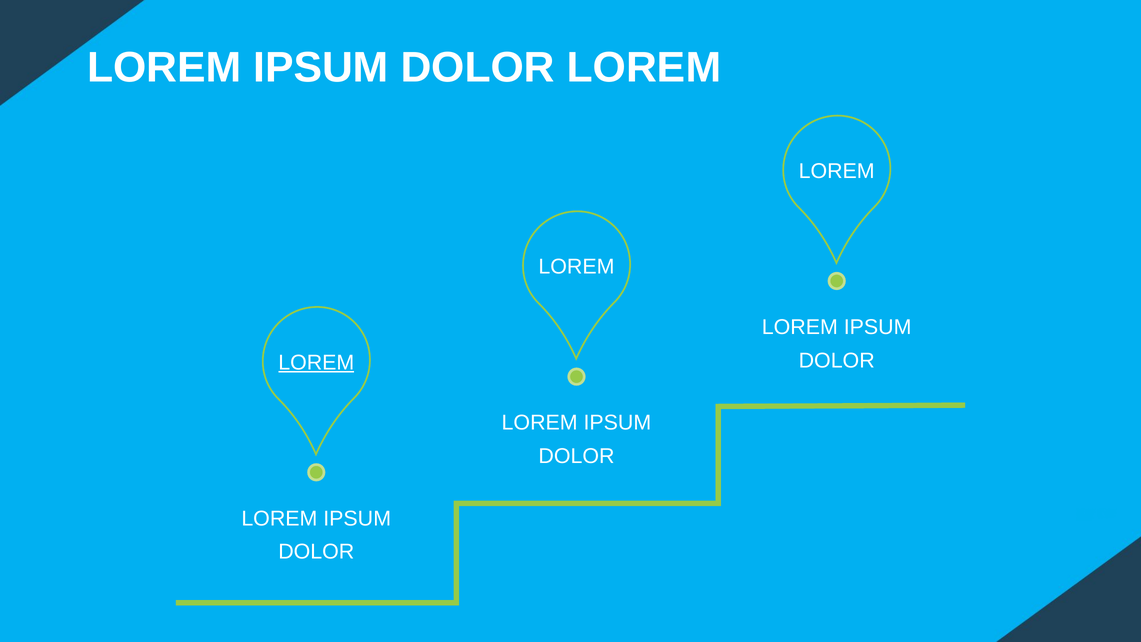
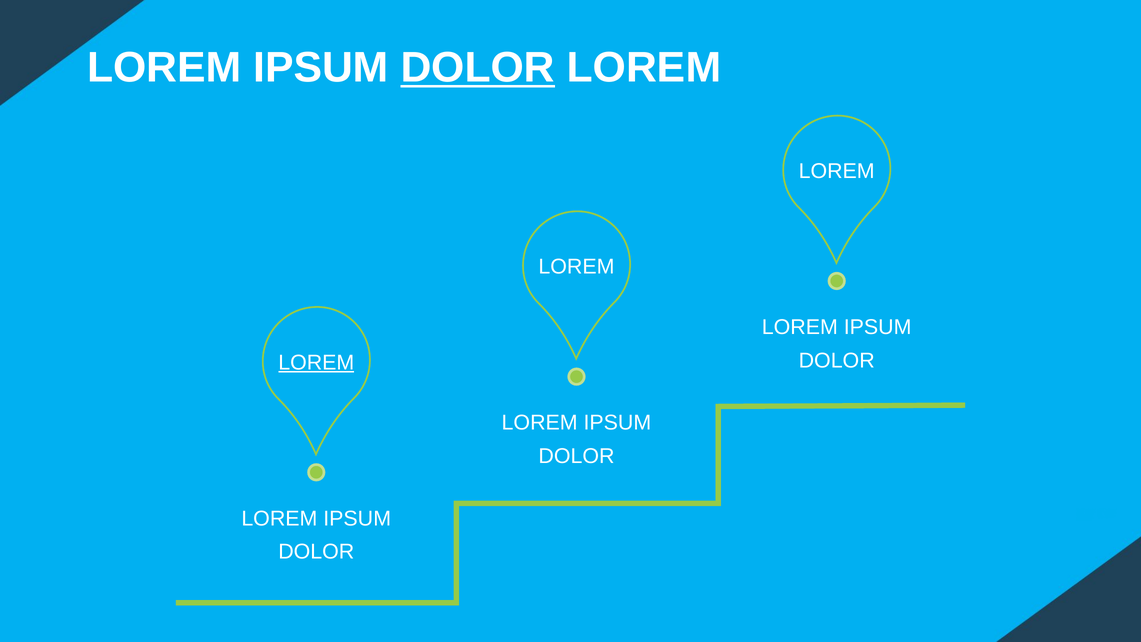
DOLOR underline: none -> present (478, 68)
